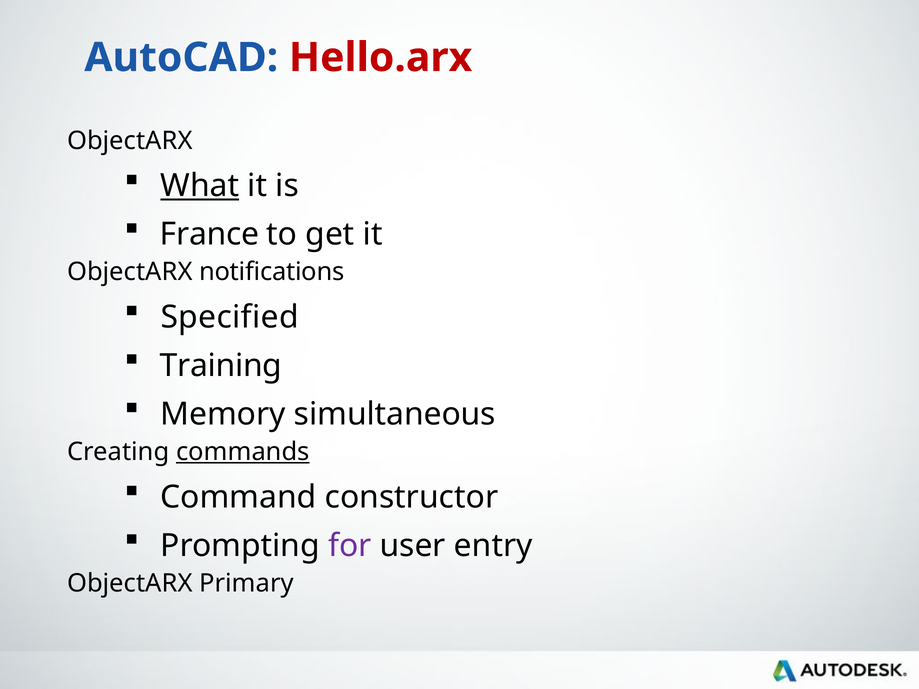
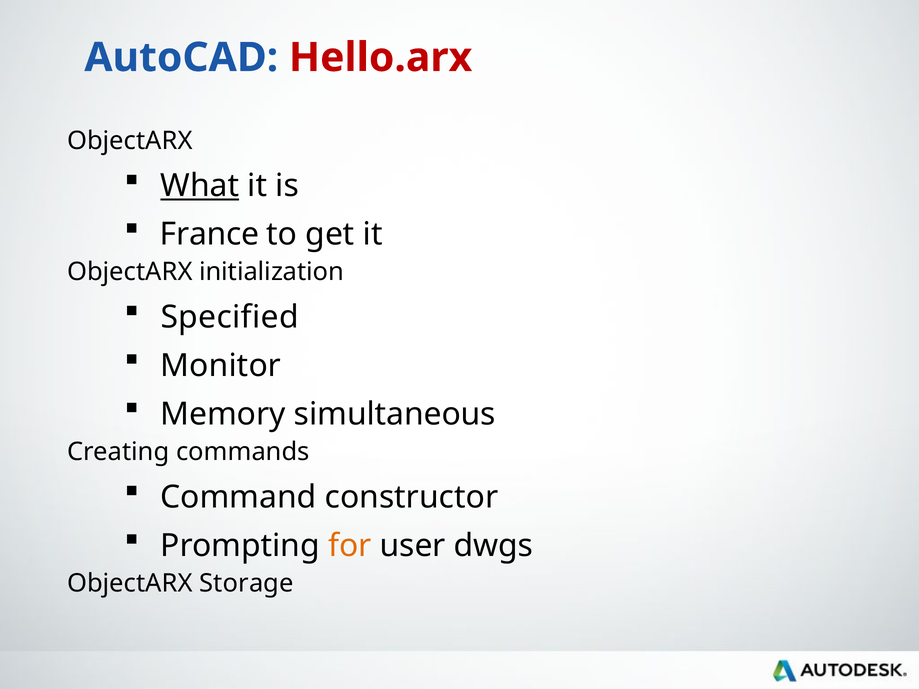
notifications: notifications -> initialization (272, 272)
Training: Training -> Monitor (221, 366)
commands underline: present -> none (243, 452)
for colour: purple -> orange (350, 546)
entry: entry -> dwgs (493, 546)
Primary: Primary -> Storage (246, 584)
